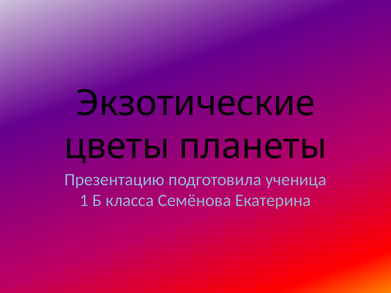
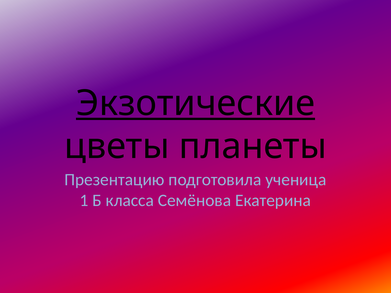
Экзотические underline: none -> present (195, 104)
